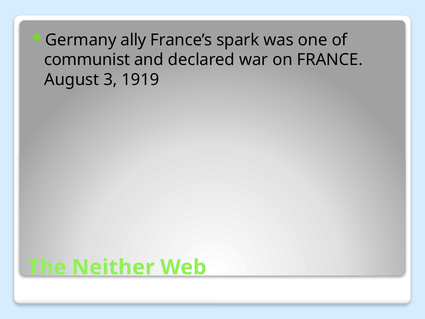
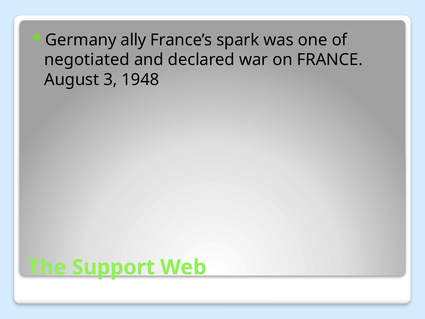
communist: communist -> negotiated (87, 60)
1919: 1919 -> 1948 (140, 80)
Neither: Neither -> Support (113, 267)
